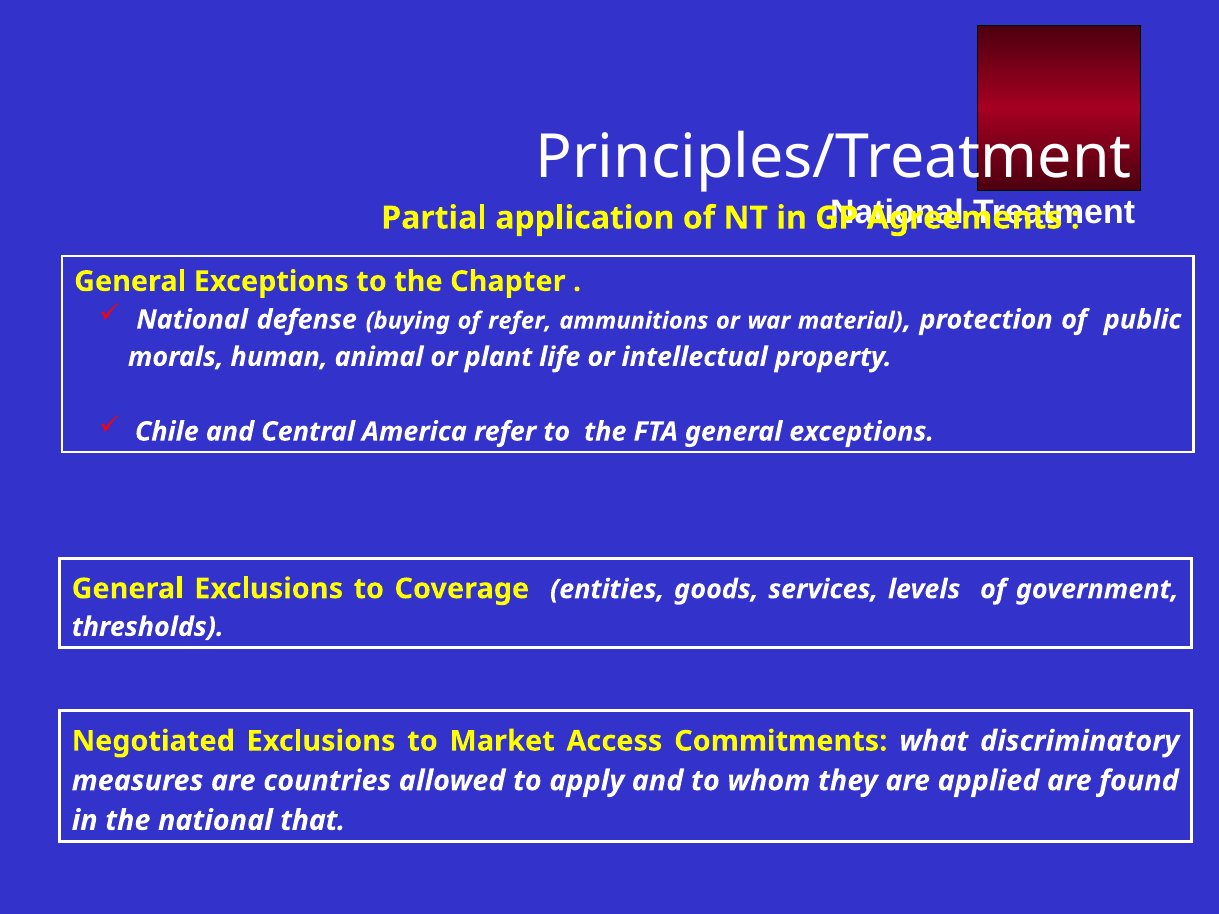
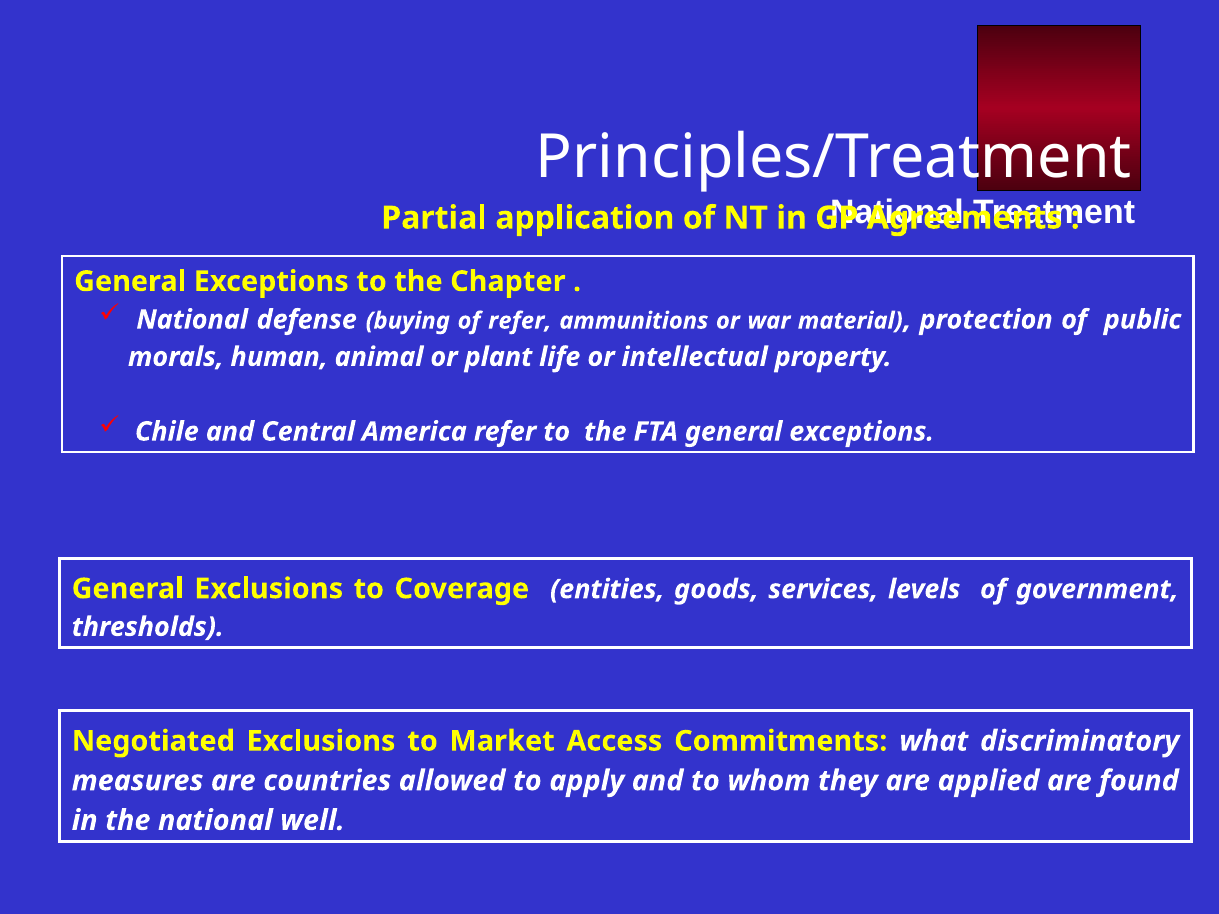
that: that -> well (313, 821)
